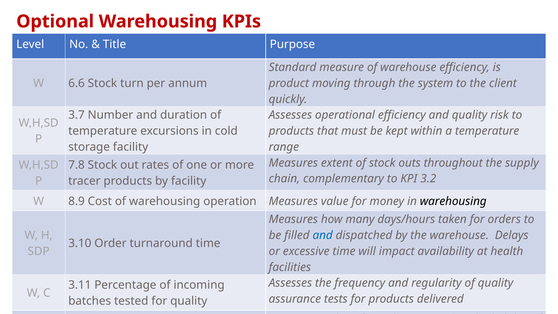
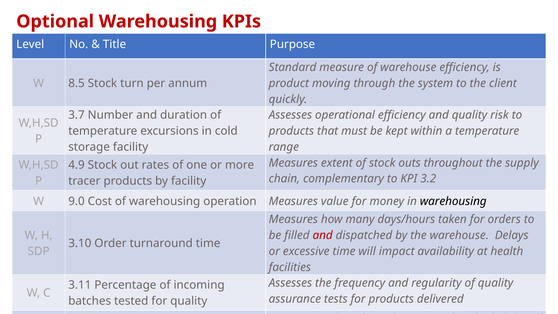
6.6: 6.6 -> 8.5 (76, 83)
7.8: 7.8 -> 4.9 (76, 165)
8.9: 8.9 -> 9.0 (76, 201)
and colour: blue -> red (323, 235)
